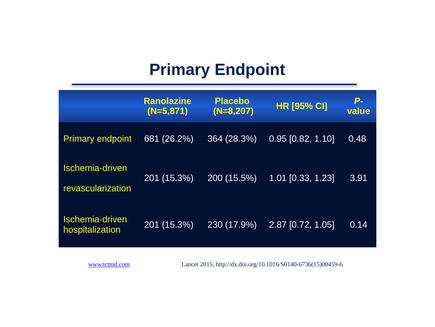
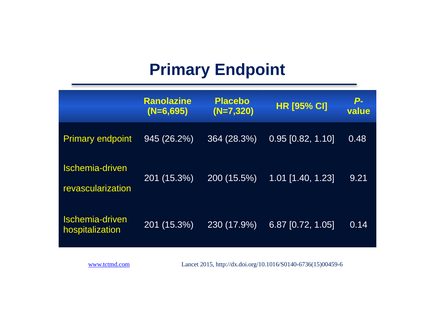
N=5,871: N=5,871 -> N=6,695 (168, 111)
N=8,207: N=8,207 -> N=7,320 (233, 111)
681: 681 -> 945 (152, 139)
0.33: 0.33 -> 1.40 (301, 178)
3.91: 3.91 -> 9.21 (359, 178)
2.87: 2.87 -> 6.87 (278, 224)
